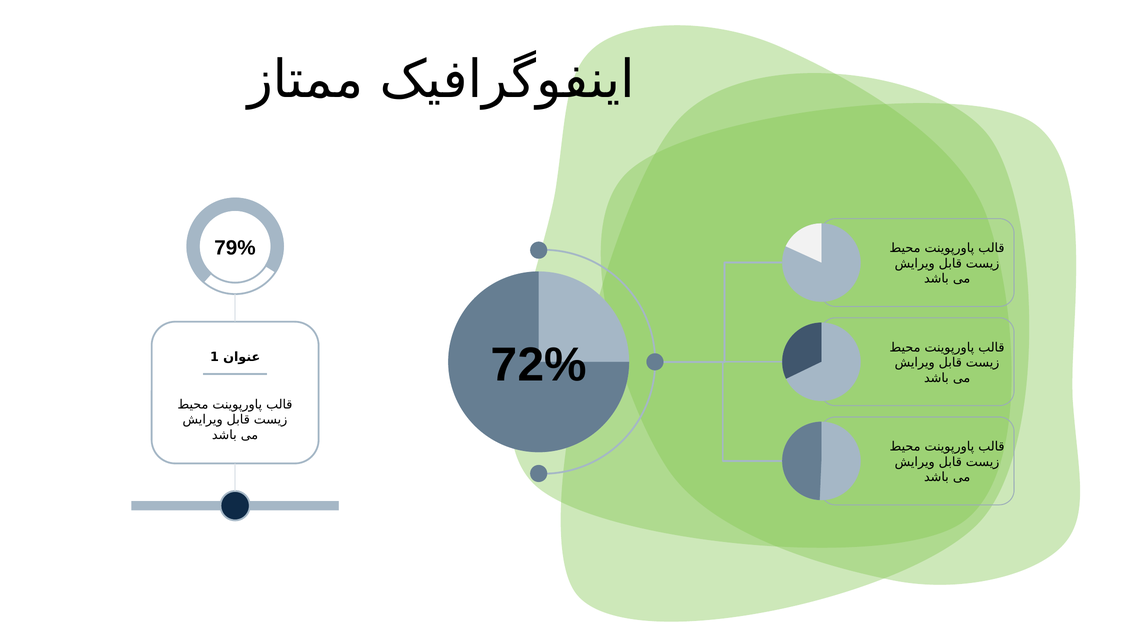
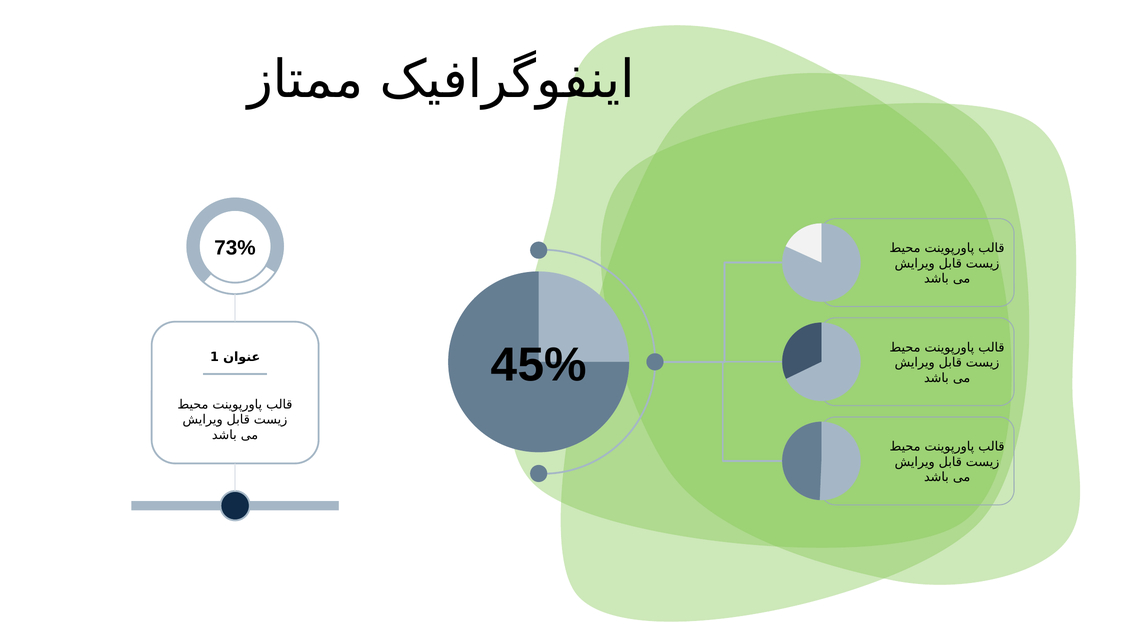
79%: 79% -> 73% (235, 248)
72%: 72% -> 45% (539, 366)
